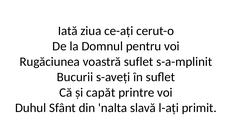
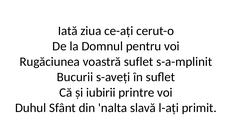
capăt: capăt -> iubirii (101, 93)
